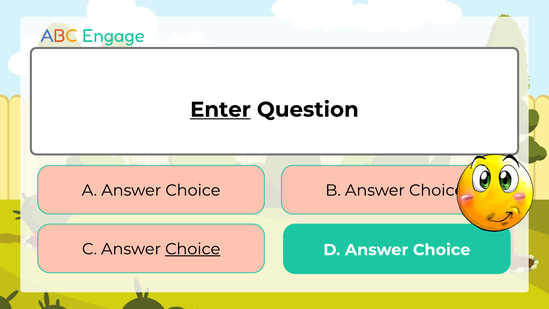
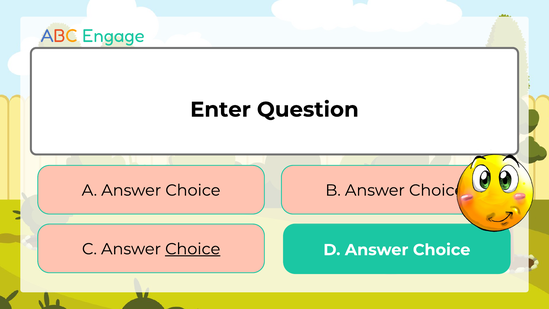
Enter underline: present -> none (220, 110)
